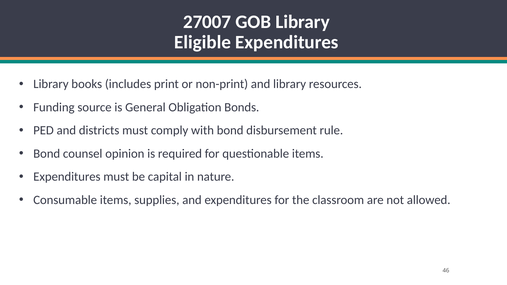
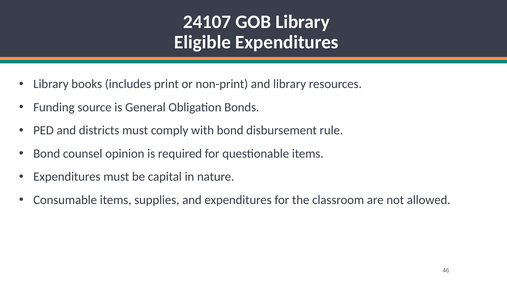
27007: 27007 -> 24107 (207, 22)
